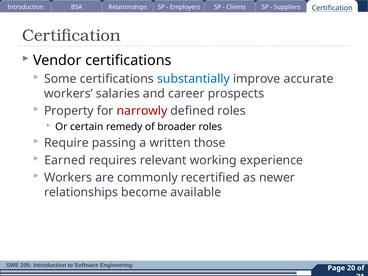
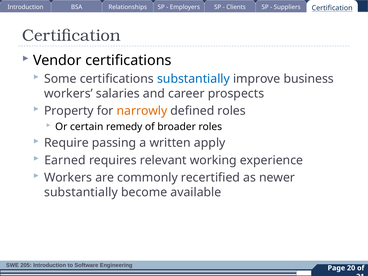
accurate: accurate -> business (309, 79)
narrowly colour: red -> orange (142, 111)
those: those -> apply (210, 143)
relationships: relationships -> substantially (81, 192)
